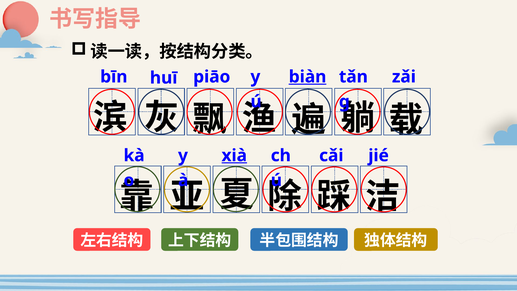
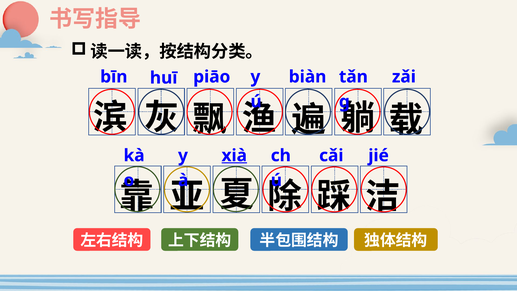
biàn underline: present -> none (308, 77)
